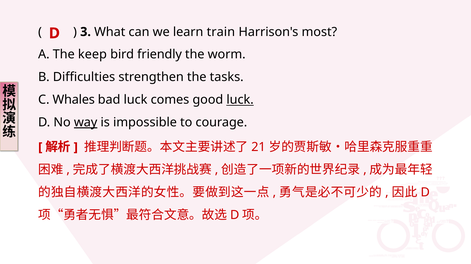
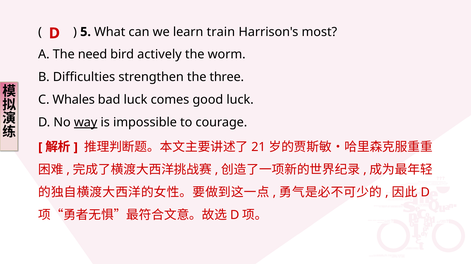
3: 3 -> 5 (86, 32)
keep: keep -> need (93, 55)
friendly: friendly -> actively (159, 55)
tasks: tasks -> three (227, 77)
luck underline: present -> none (240, 100)
